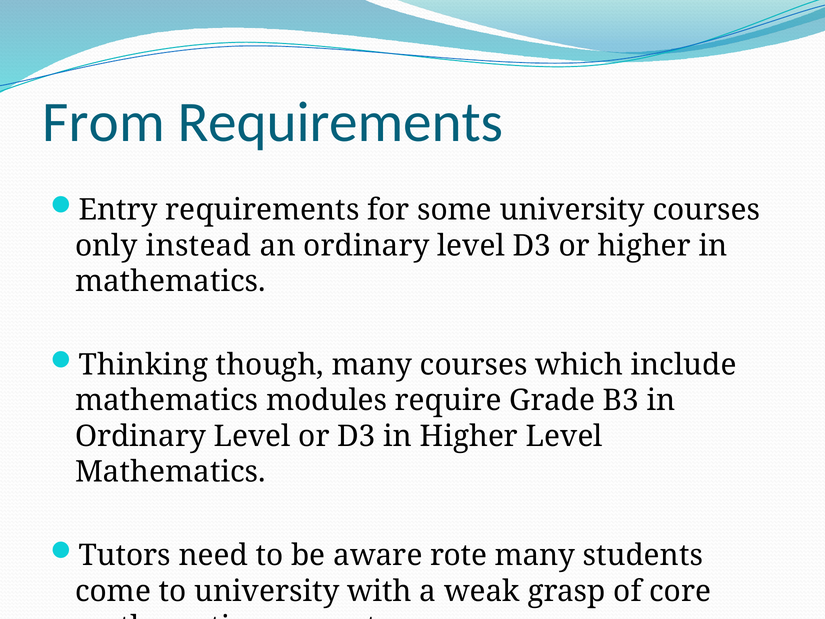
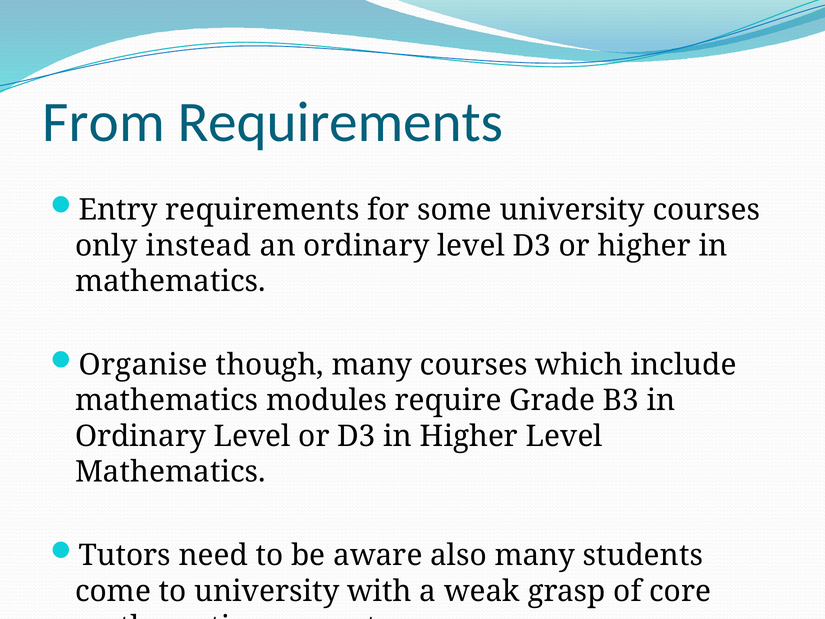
Thinking: Thinking -> Organise (143, 365)
rote: rote -> also (459, 555)
